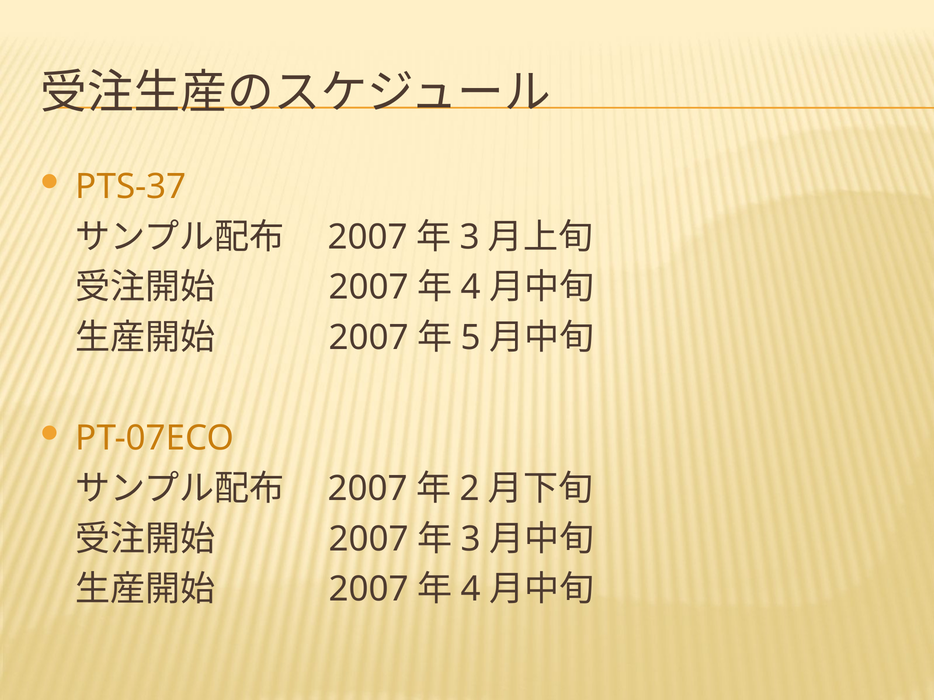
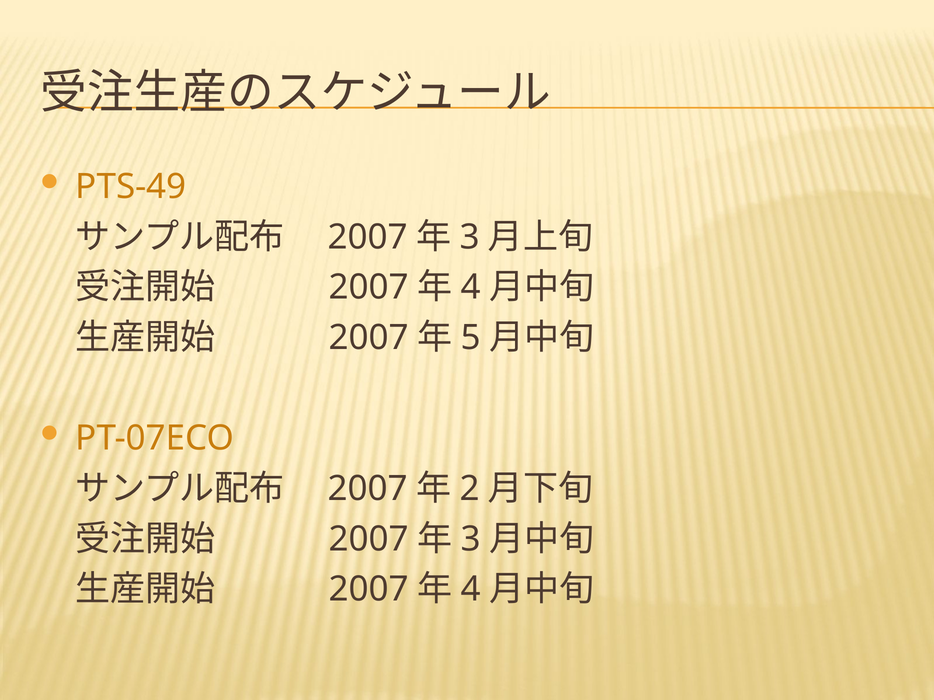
PTS-37: PTS-37 -> PTS-49 (131, 187)
